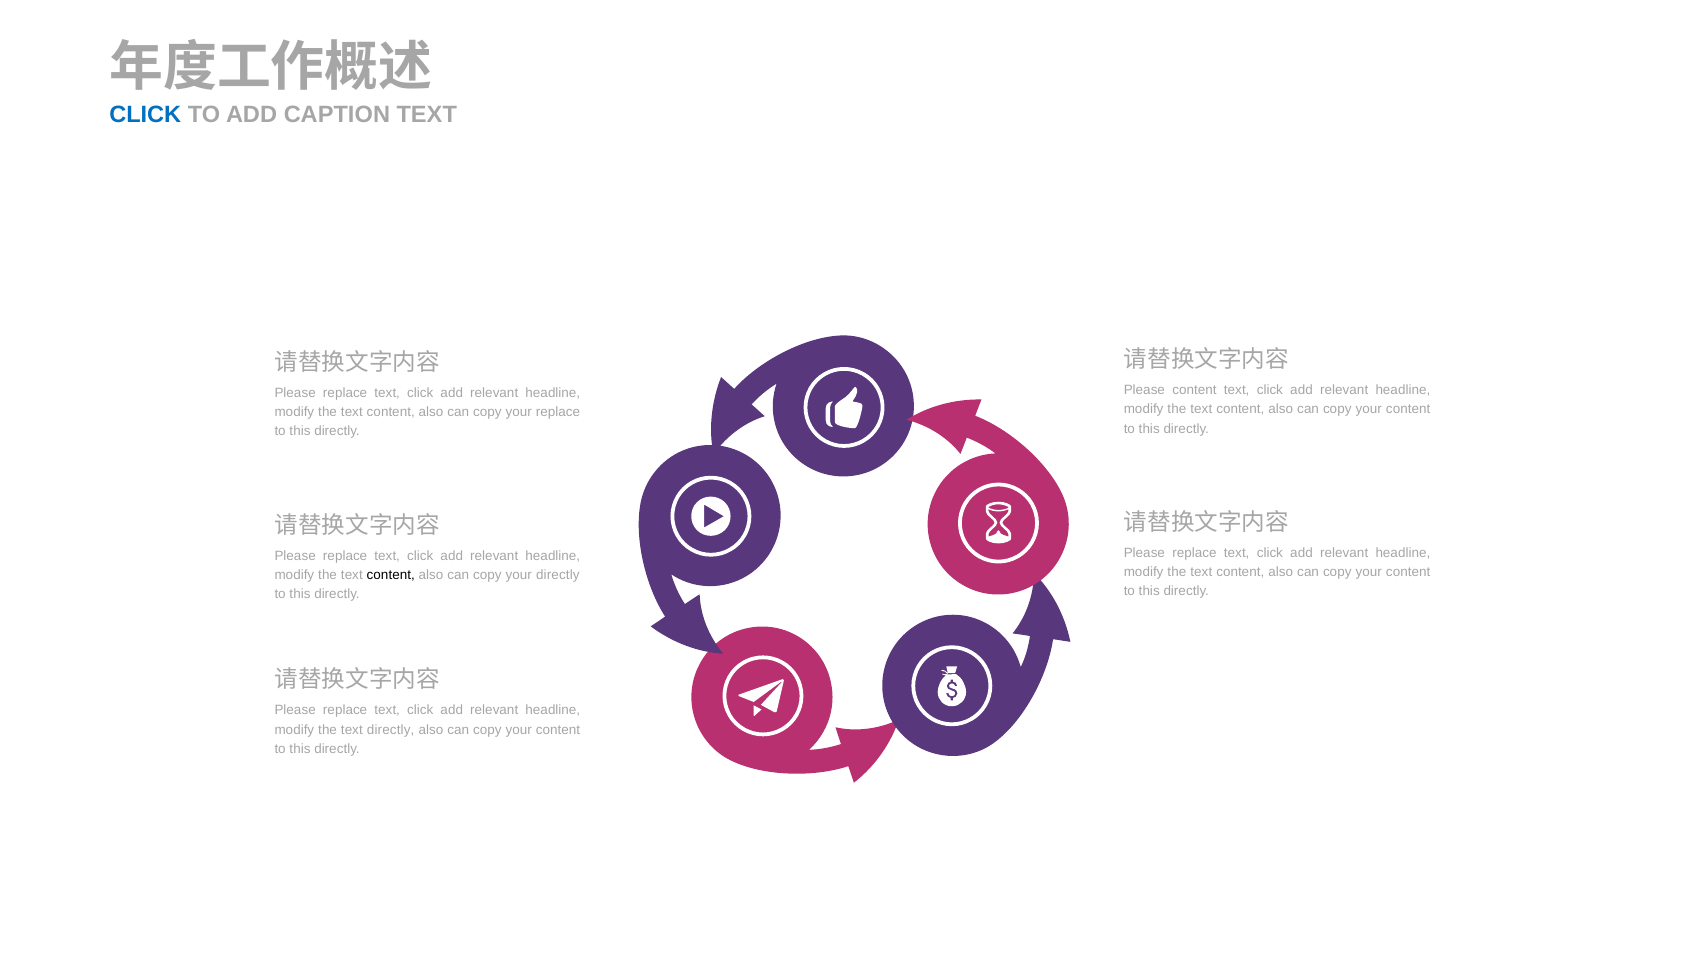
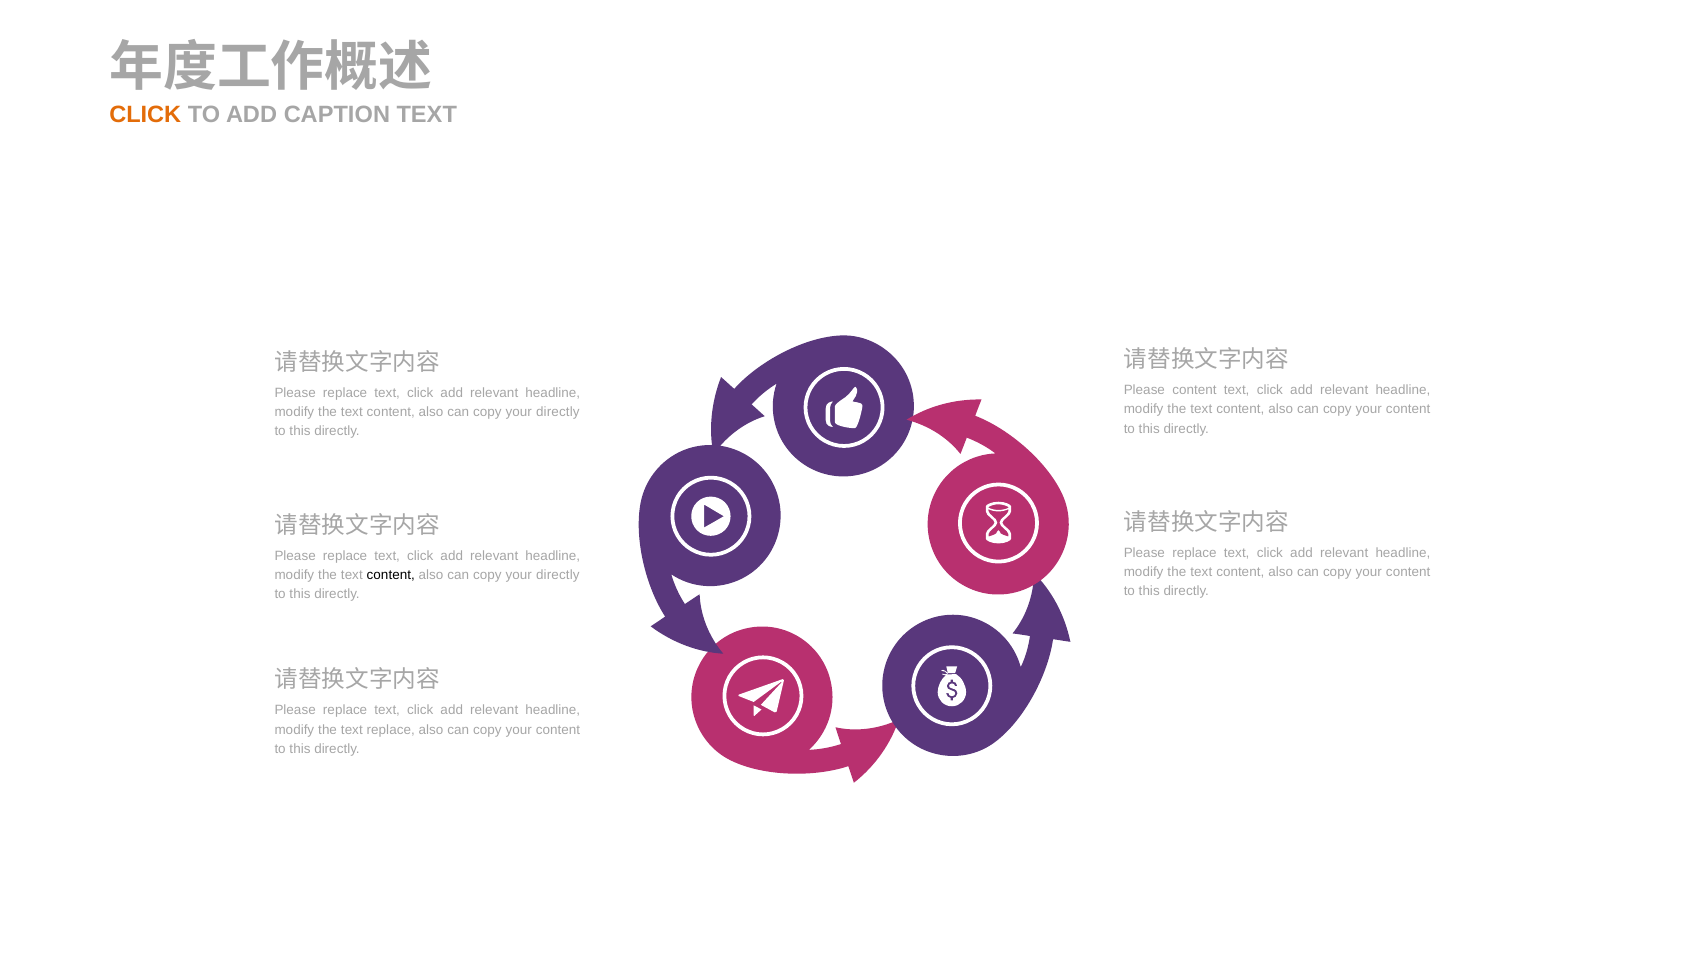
CLICK colour: blue -> orange (145, 114)
replace: replace -> directly (558, 412)
text directly: directly -> replace (391, 730)
